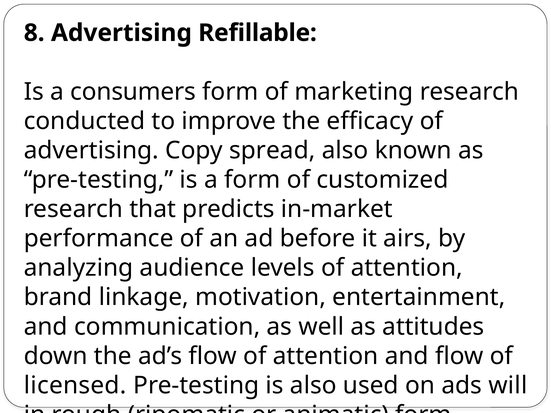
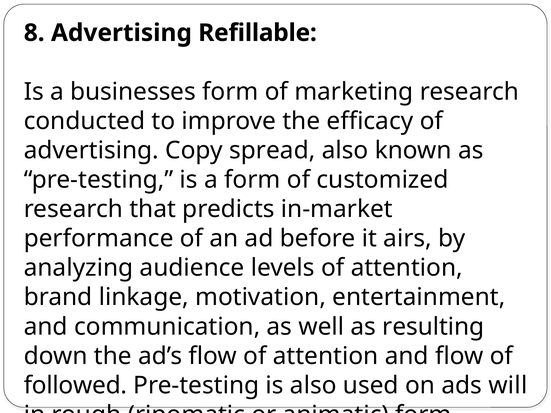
consumers: consumers -> businesses (133, 92)
attitudes: attitudes -> resulting (433, 327)
licensed: licensed -> followed (75, 386)
